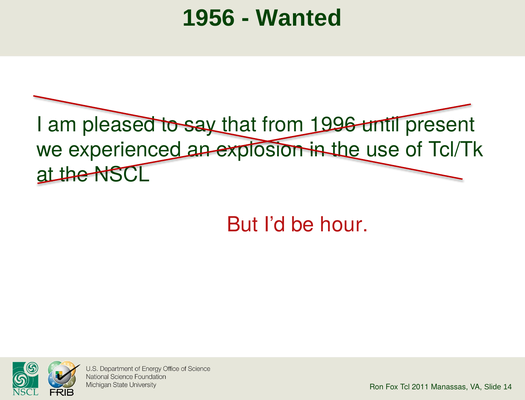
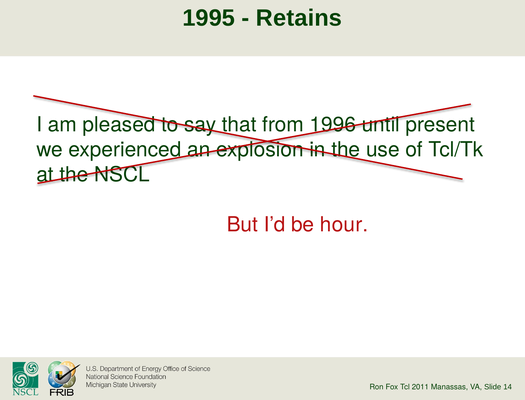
1956: 1956 -> 1995 (209, 18)
Wanted: Wanted -> Retains (299, 18)
